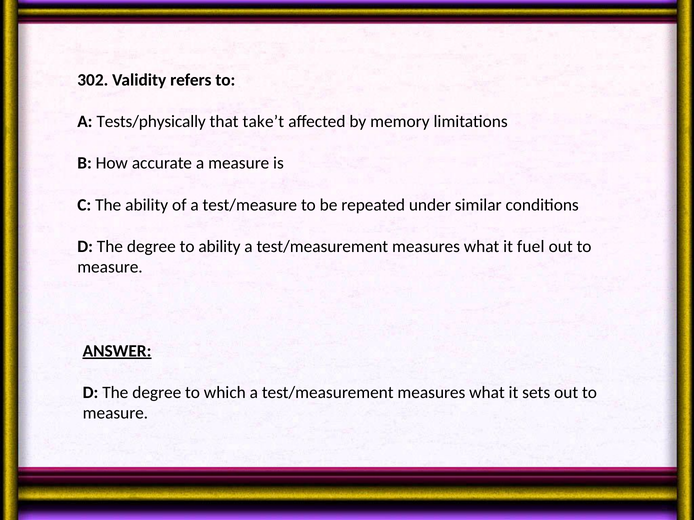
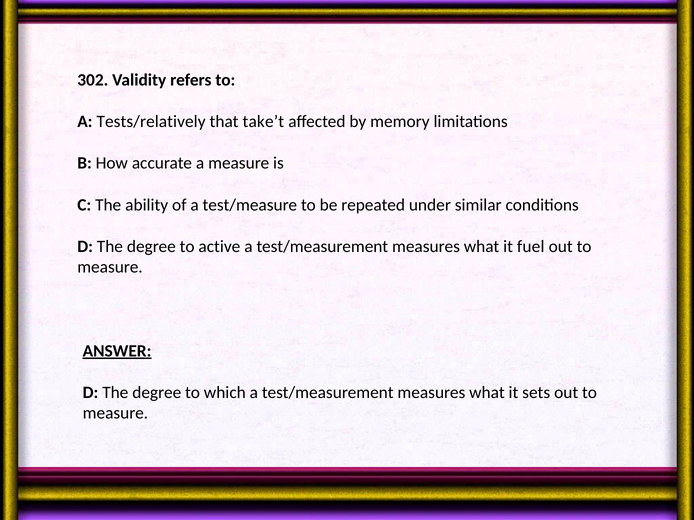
Tests/physically: Tests/physically -> Tests/relatively (151, 122)
to ability: ability -> active (219, 247)
